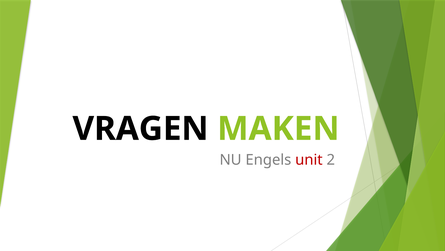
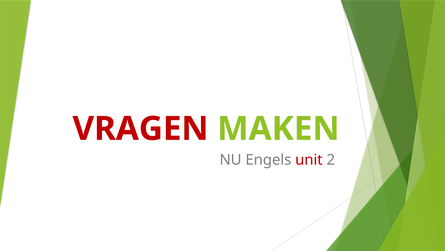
VRAGEN colour: black -> red (140, 128)
